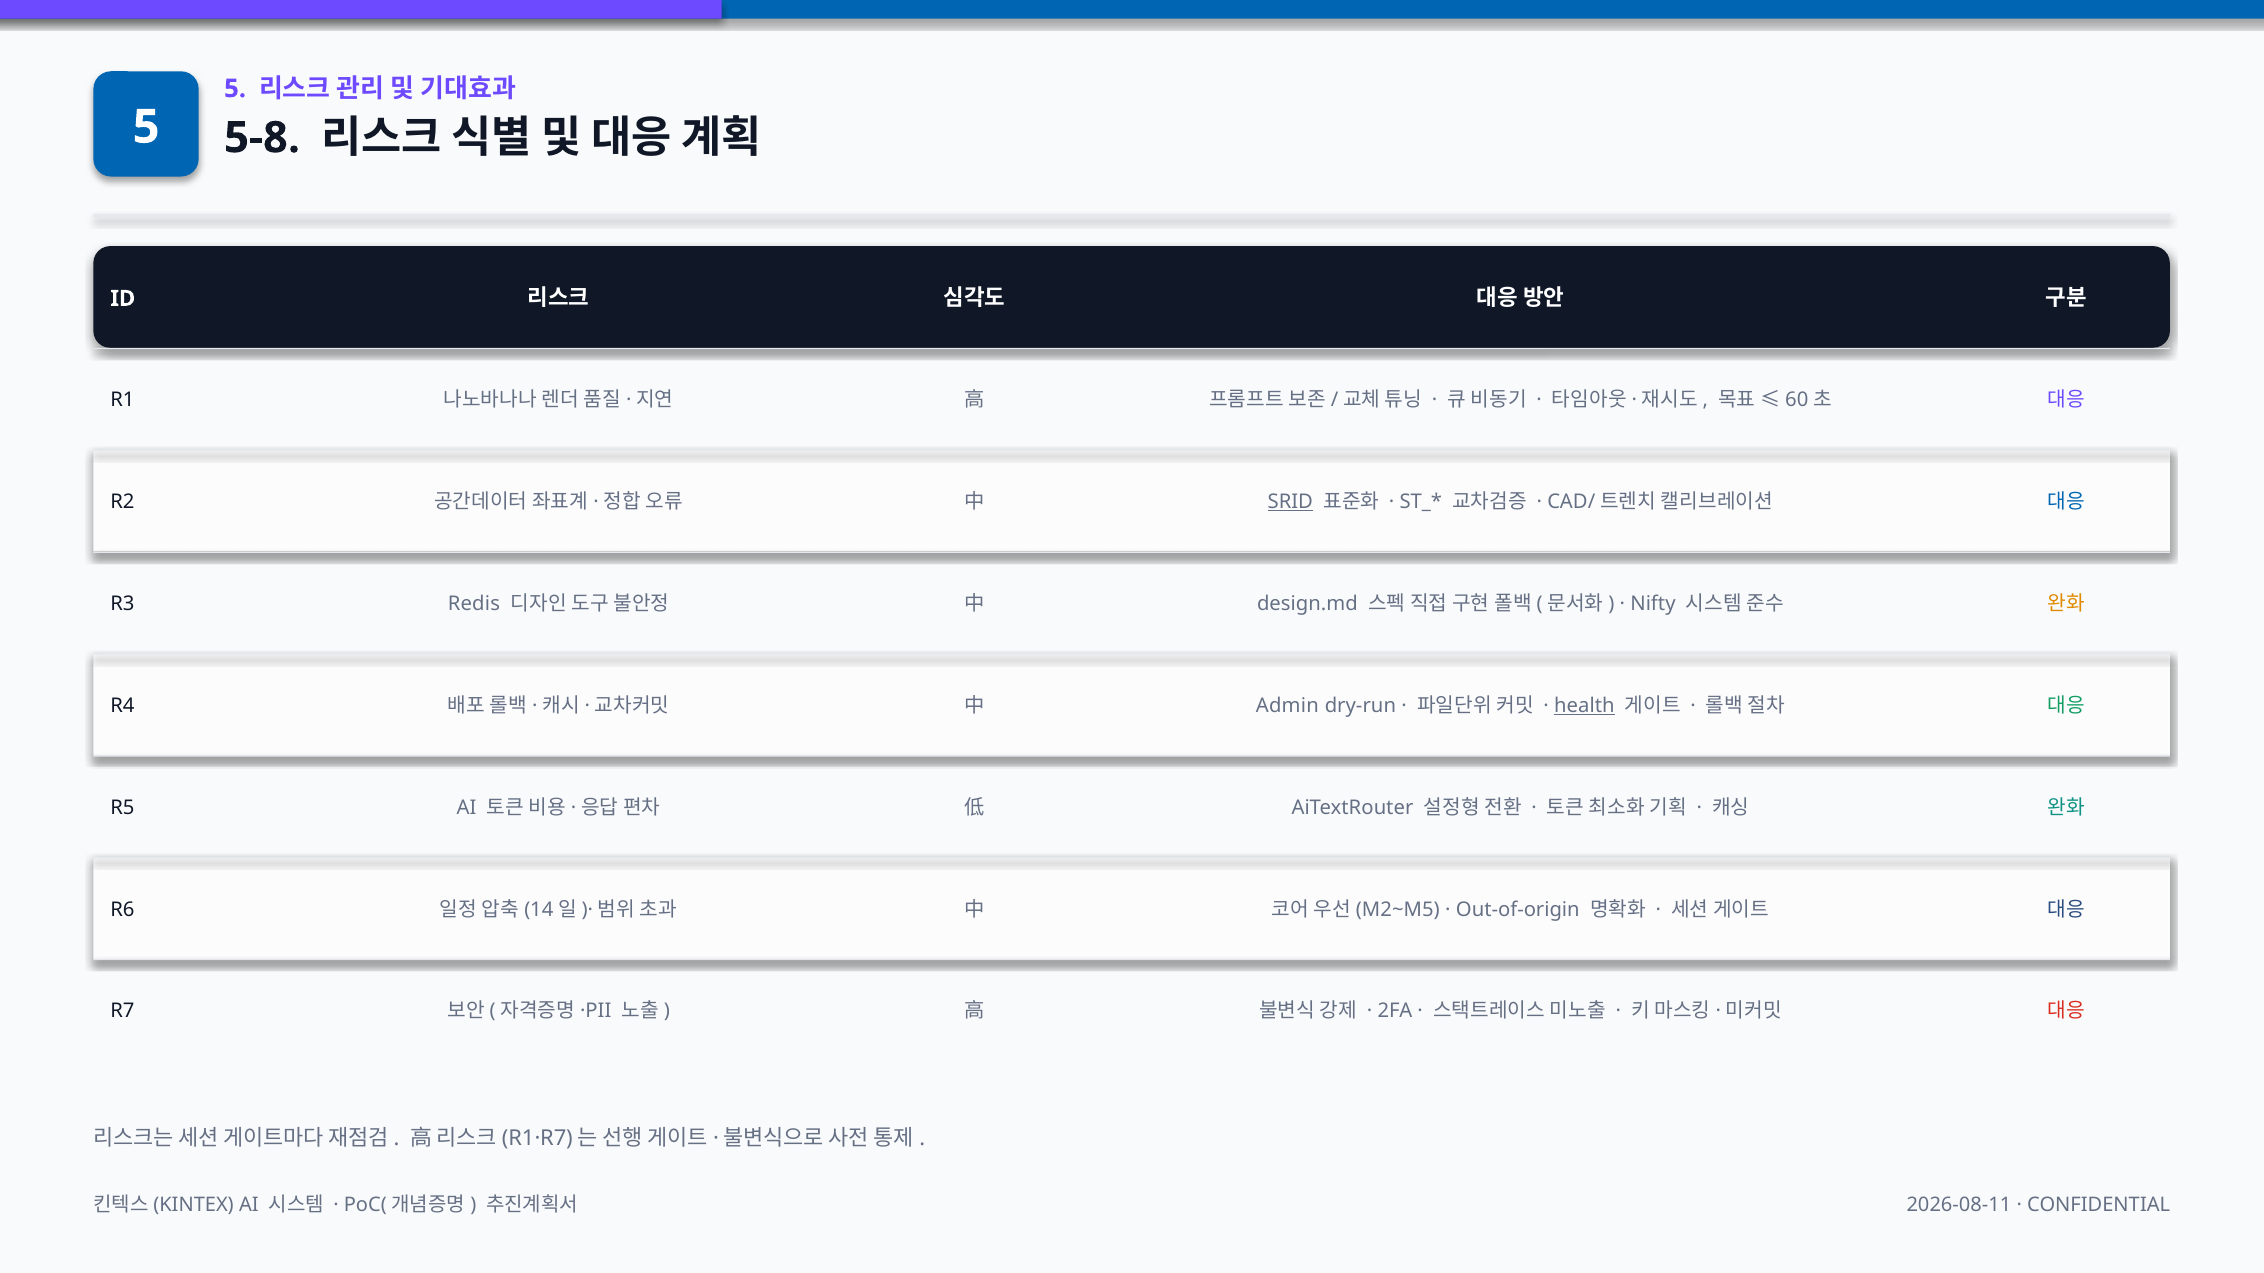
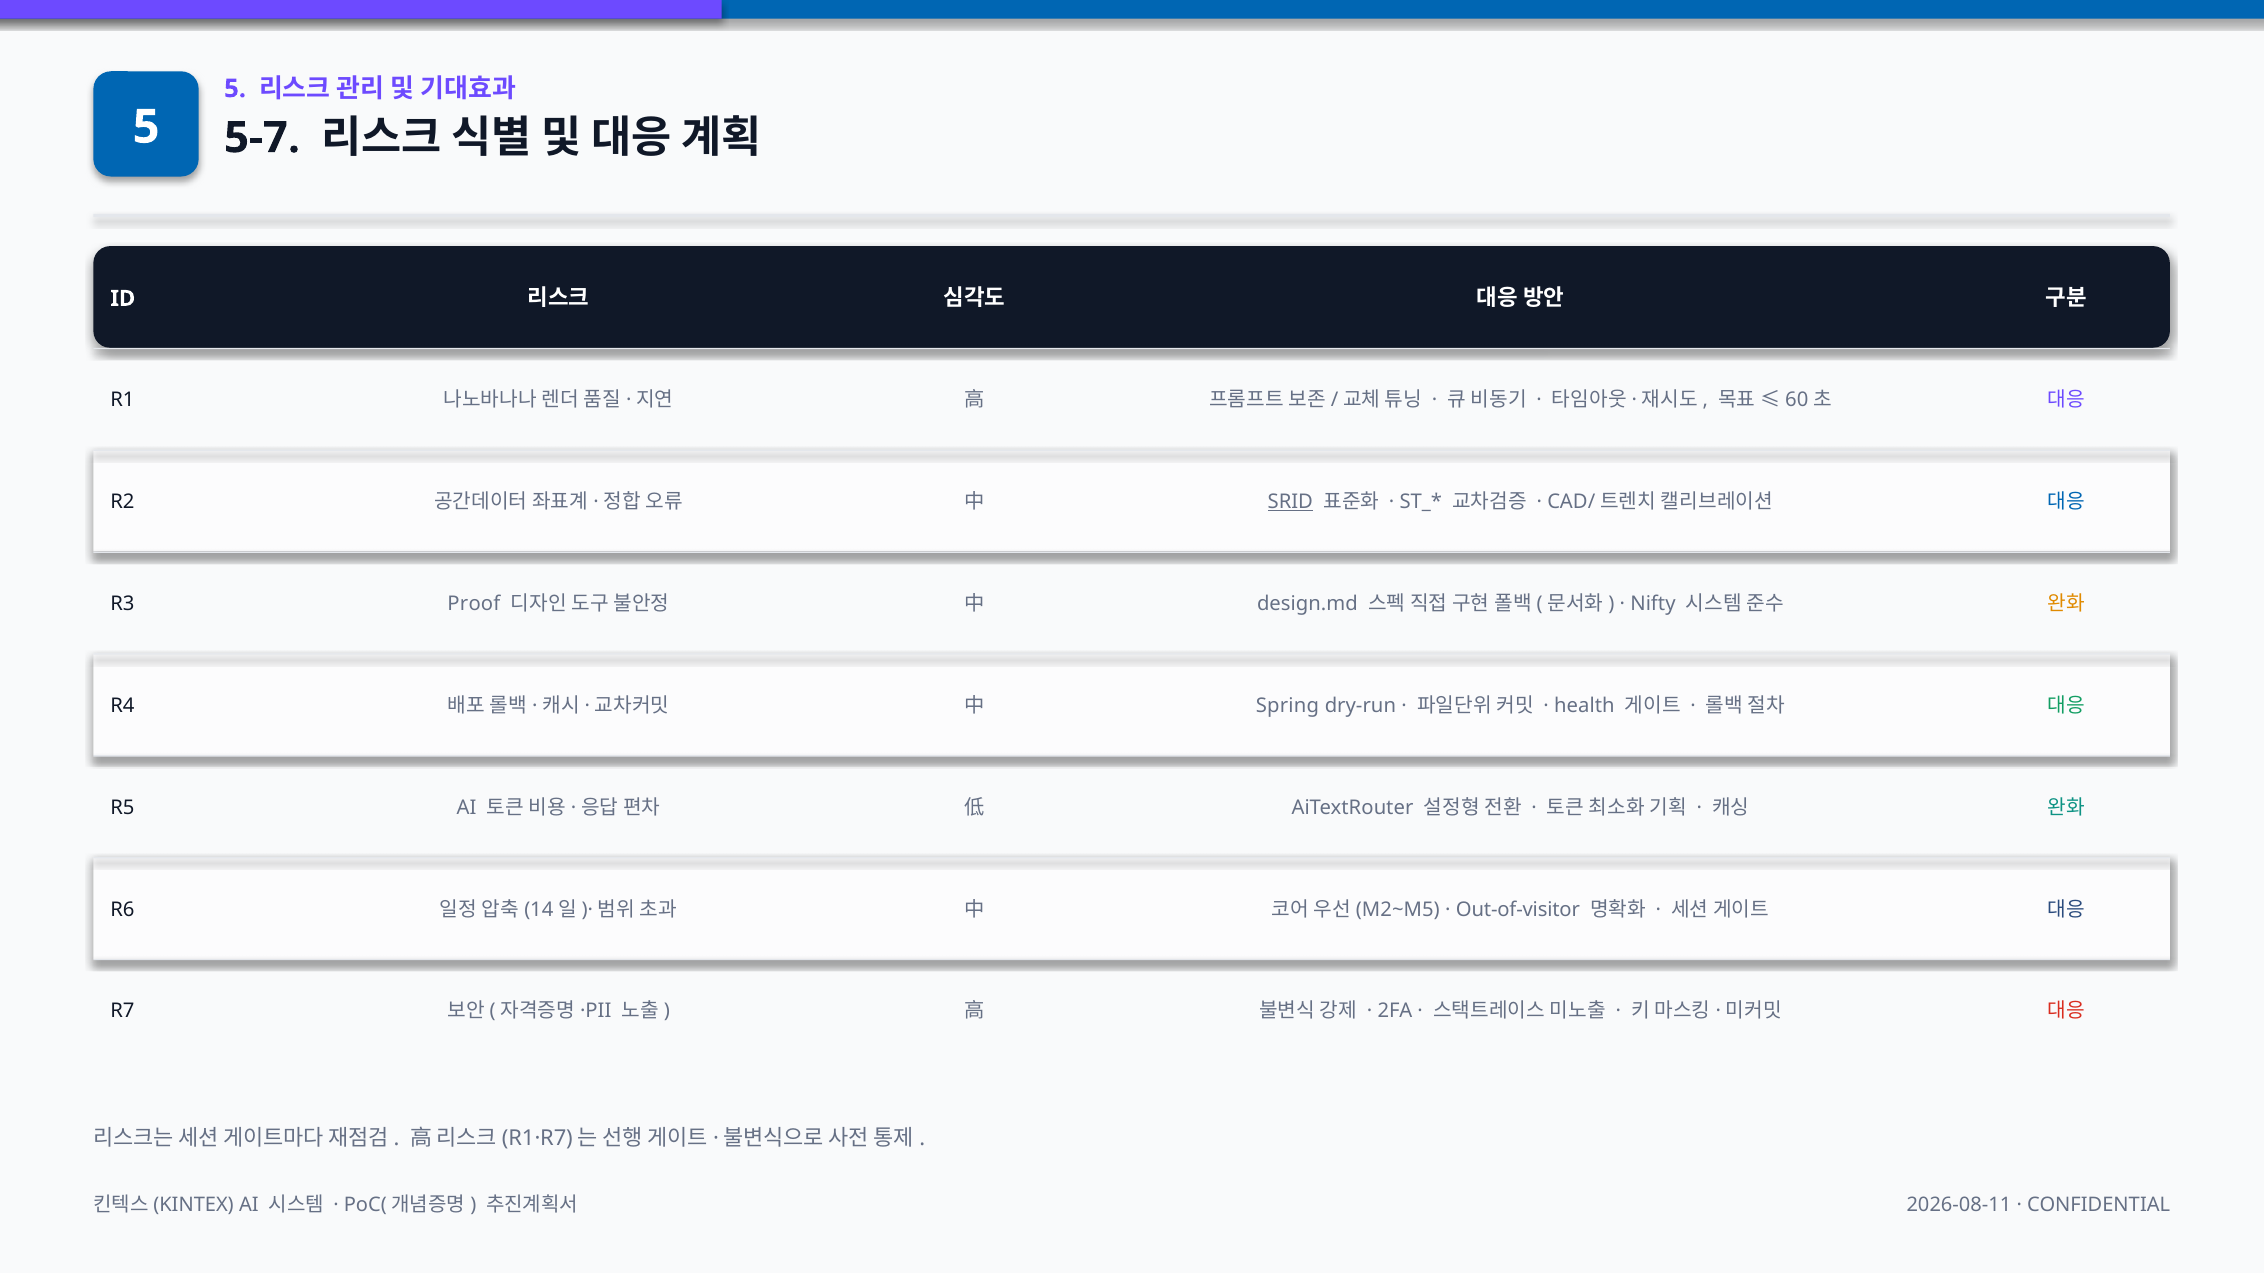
5-8: 5-8 -> 5-7 (262, 138)
Redis: Redis -> Proof (474, 604)
Admin: Admin -> Spring (1287, 706)
health underline: present -> none (1584, 706)
Out-of-origin: Out-of-origin -> Out-of-visitor (1518, 910)
